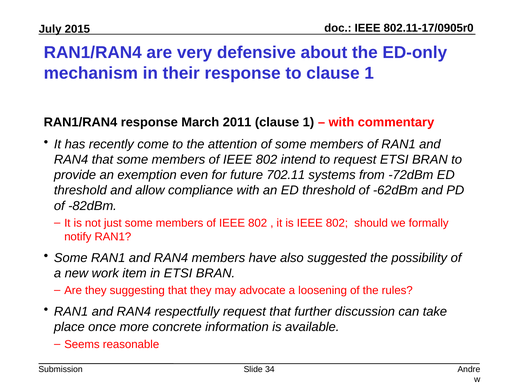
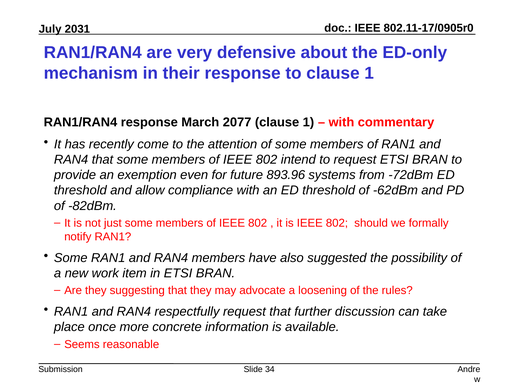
2015: 2015 -> 2031 (77, 29)
2011: 2011 -> 2077 (237, 123)
702.11: 702.11 -> 893.96 (286, 175)
